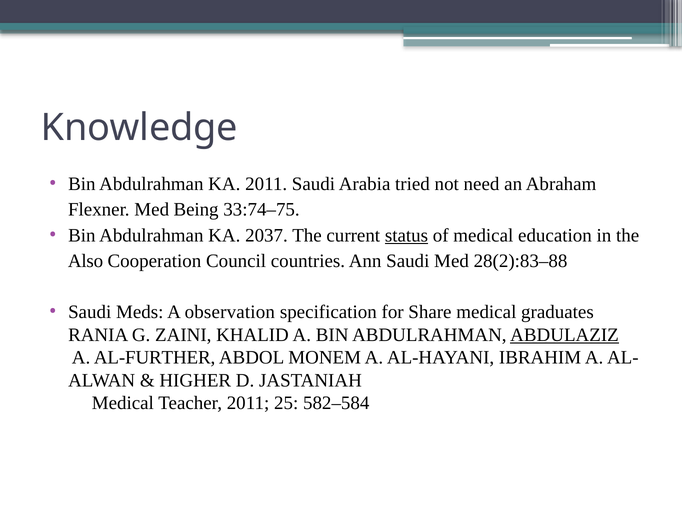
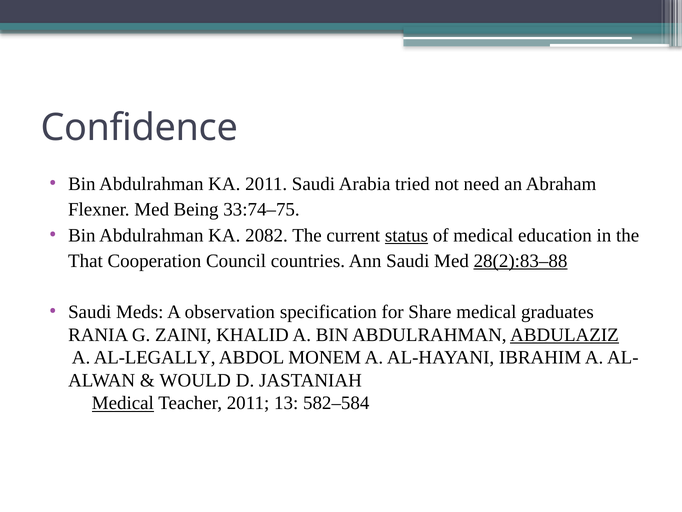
Knowledge: Knowledge -> Confidence (139, 128)
2037: 2037 -> 2082 (266, 235)
Also: Also -> That (85, 261)
28(2):83–88 underline: none -> present (521, 261)
AL-FURTHER: AL-FURTHER -> AL-LEGALLY (155, 357)
HIGHER: HIGHER -> WOULD (195, 380)
Medical underline: none -> present (123, 403)
25: 25 -> 13 (286, 403)
